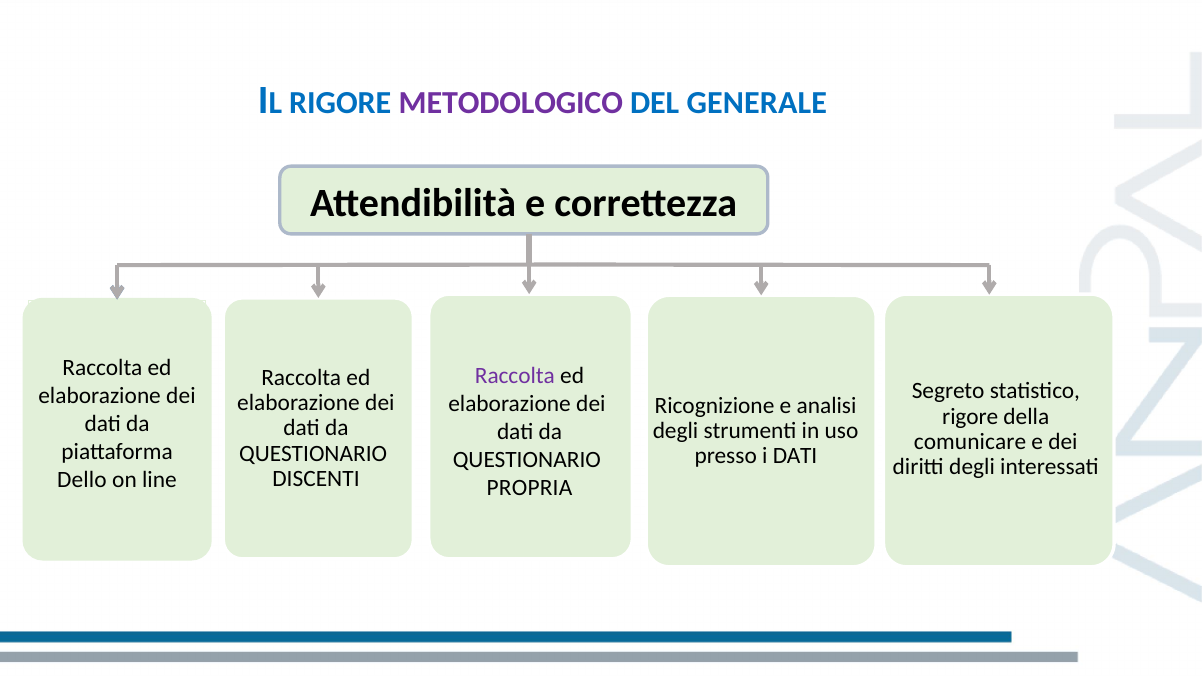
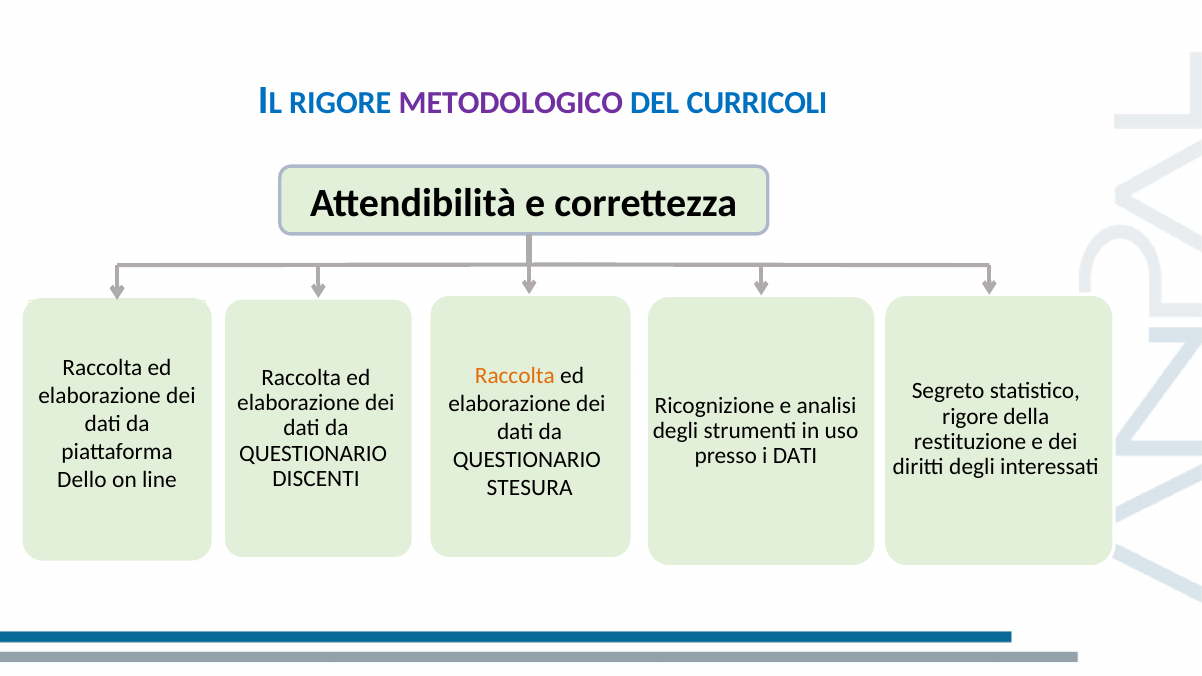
GENERALE: GENERALE -> CURRICOLI (757, 103)
Raccolta colour: purple -> orange (515, 375)
comunicare: comunicare -> restituzione (970, 442)
PROPRIA: PROPRIA -> STESURA (530, 488)
